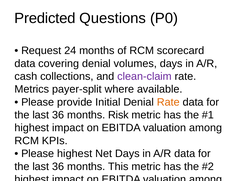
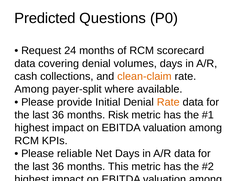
clean-claim colour: purple -> orange (145, 77)
Metrics: Metrics -> Among (32, 89)
Please highest: highest -> reliable (75, 154)
